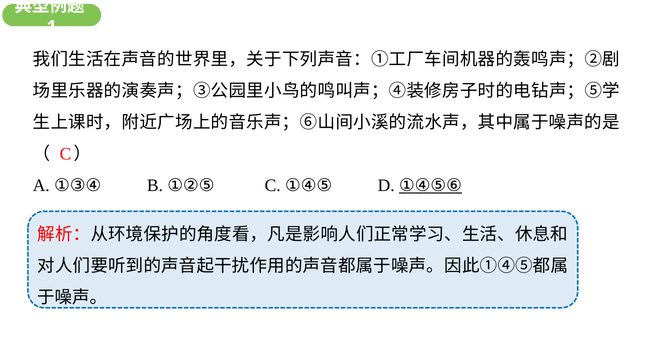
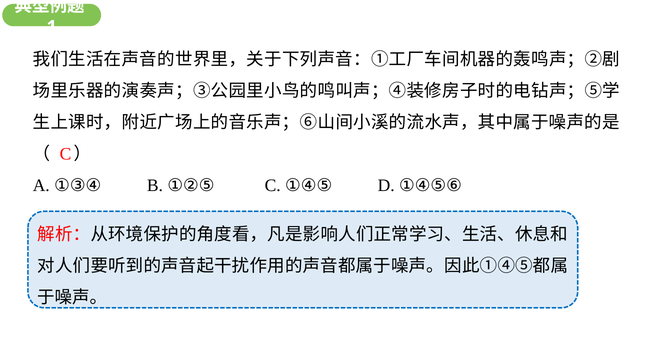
①④⑤⑥ underline: present -> none (430, 185)
